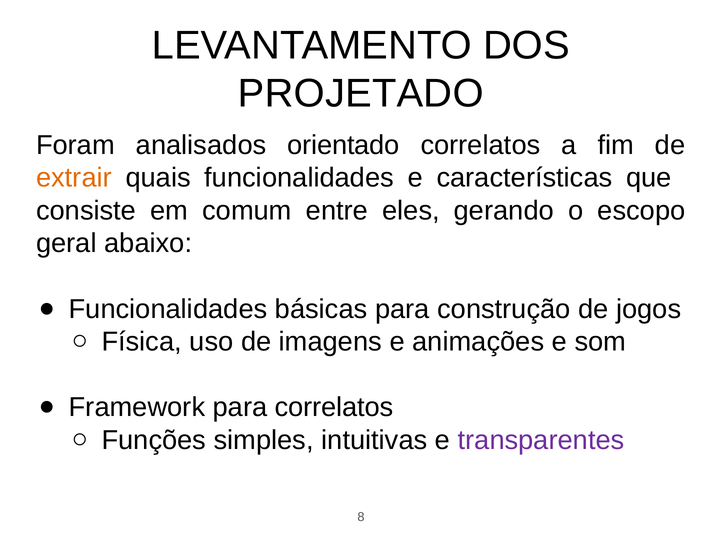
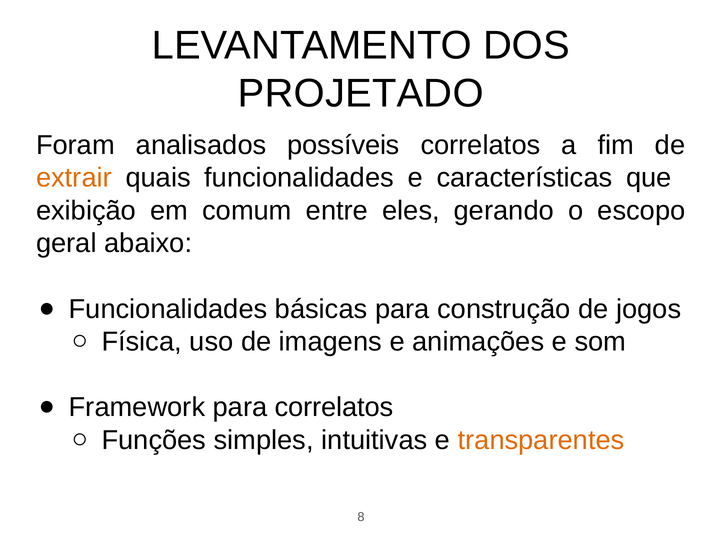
orientado: orientado -> possíveis (343, 145)
consiste: consiste -> exibição (86, 210)
transparentes colour: purple -> orange (541, 440)
